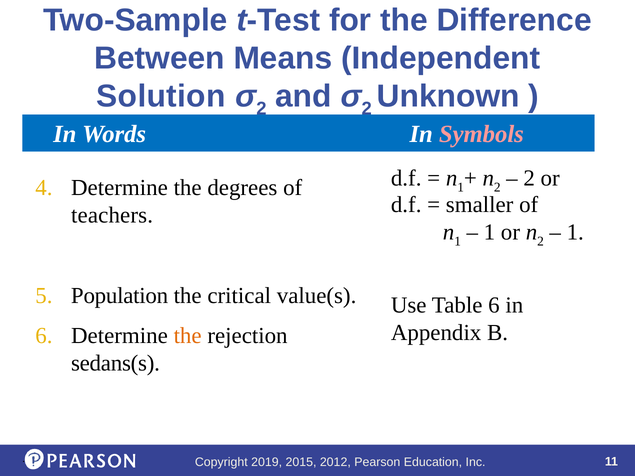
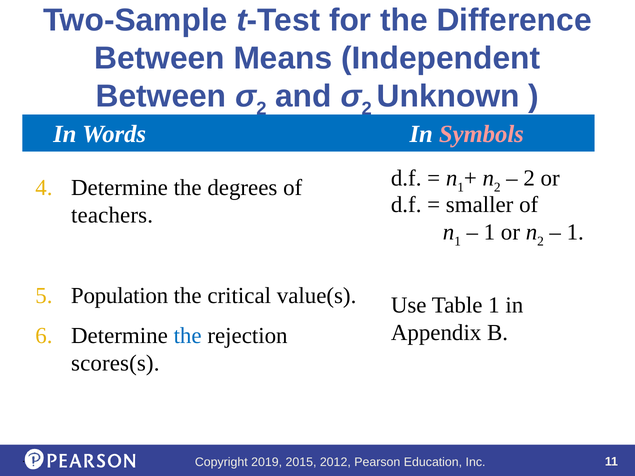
Solution: Solution -> Between (161, 96)
Table 6: 6 -> 1 (494, 305)
the colour: orange -> blue (188, 336)
sedans(s: sedans(s -> scores(s (115, 363)
